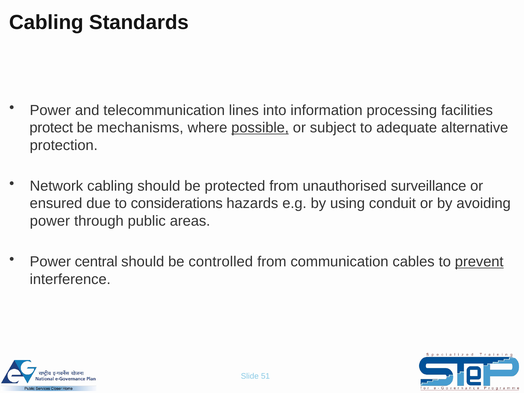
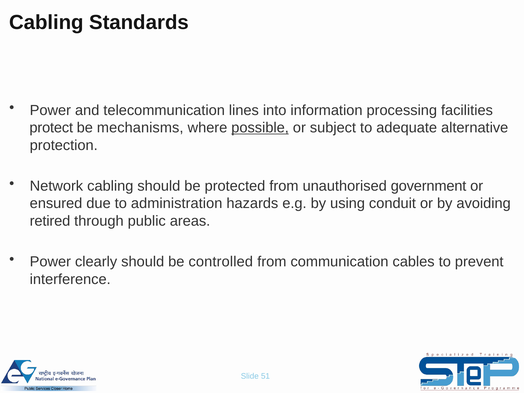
surveillance: surveillance -> government (429, 186)
considerations: considerations -> administration (177, 203)
power: power -> retired (50, 221)
central: central -> clearly (96, 262)
prevent underline: present -> none (479, 262)
